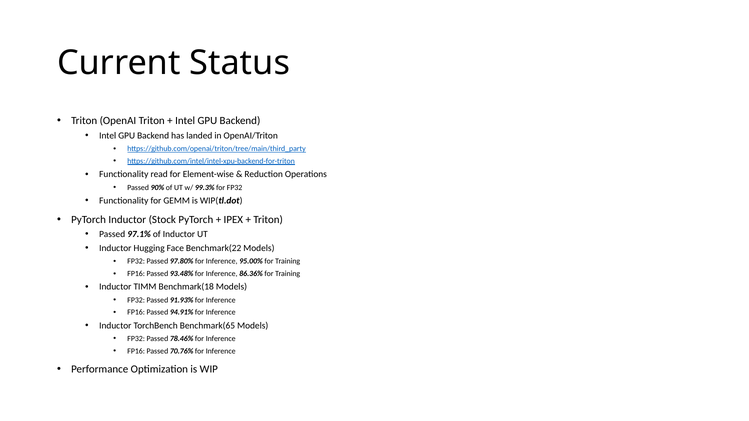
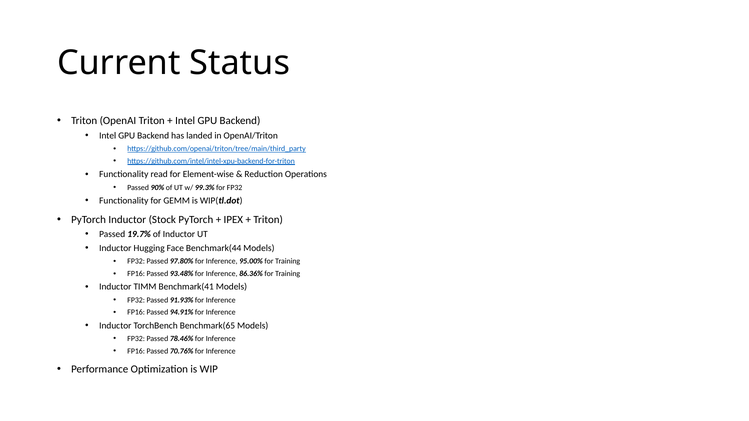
97.1%: 97.1% -> 19.7% (139, 234)
Benchmark(22: Benchmark(22 -> Benchmark(44 (214, 248)
Benchmark(18: Benchmark(18 -> Benchmark(41 (186, 287)
